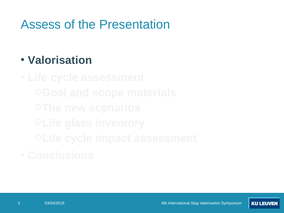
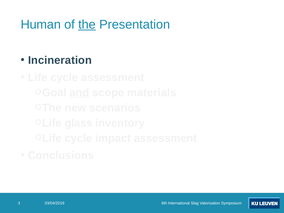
Assess: Assess -> Human (41, 25)
the underline: none -> present (87, 25)
Valorisation: Valorisation -> Incineration (60, 60)
